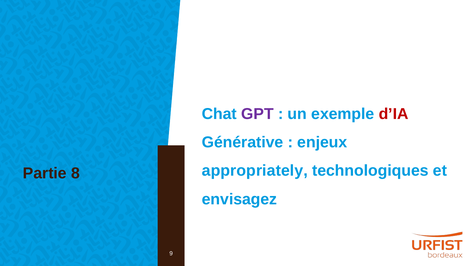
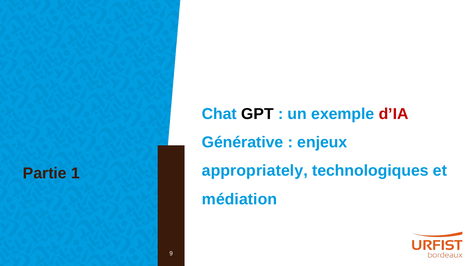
GPT colour: purple -> black (257, 114)
8: 8 -> 1 (76, 173)
envisagez: envisagez -> médiation (239, 199)
